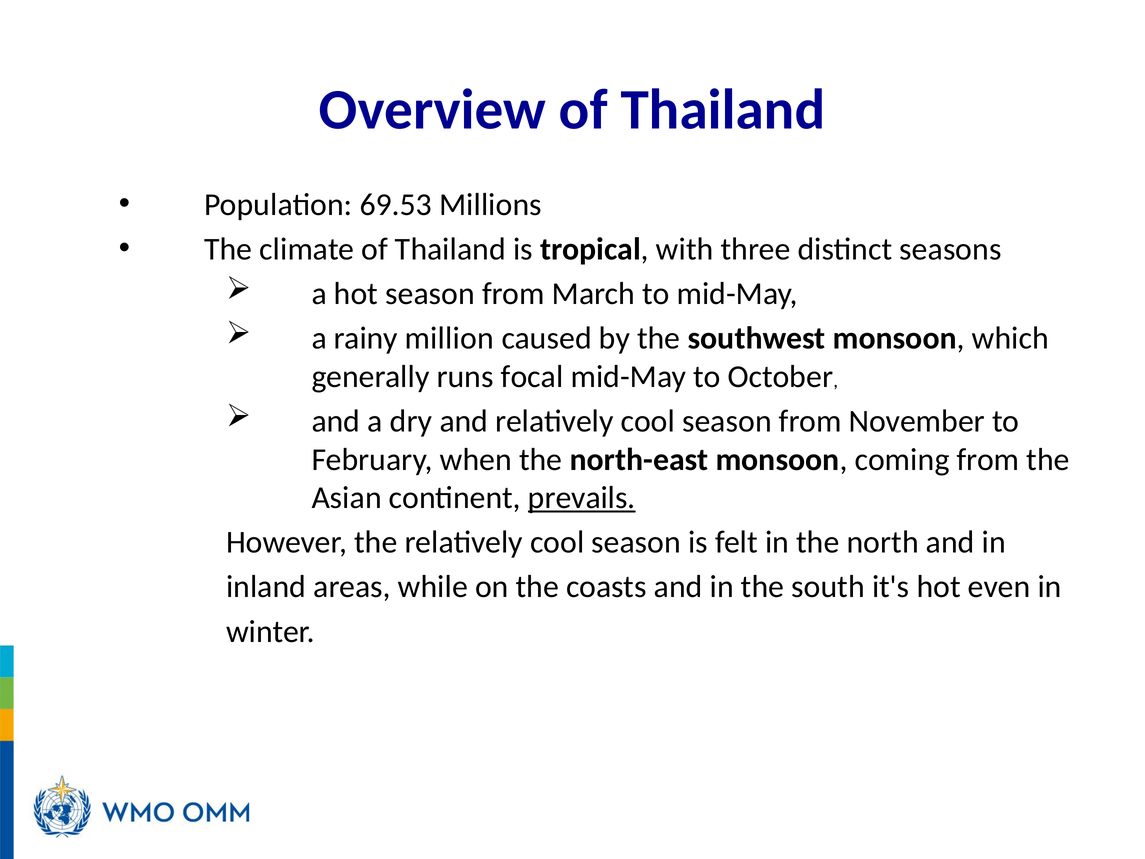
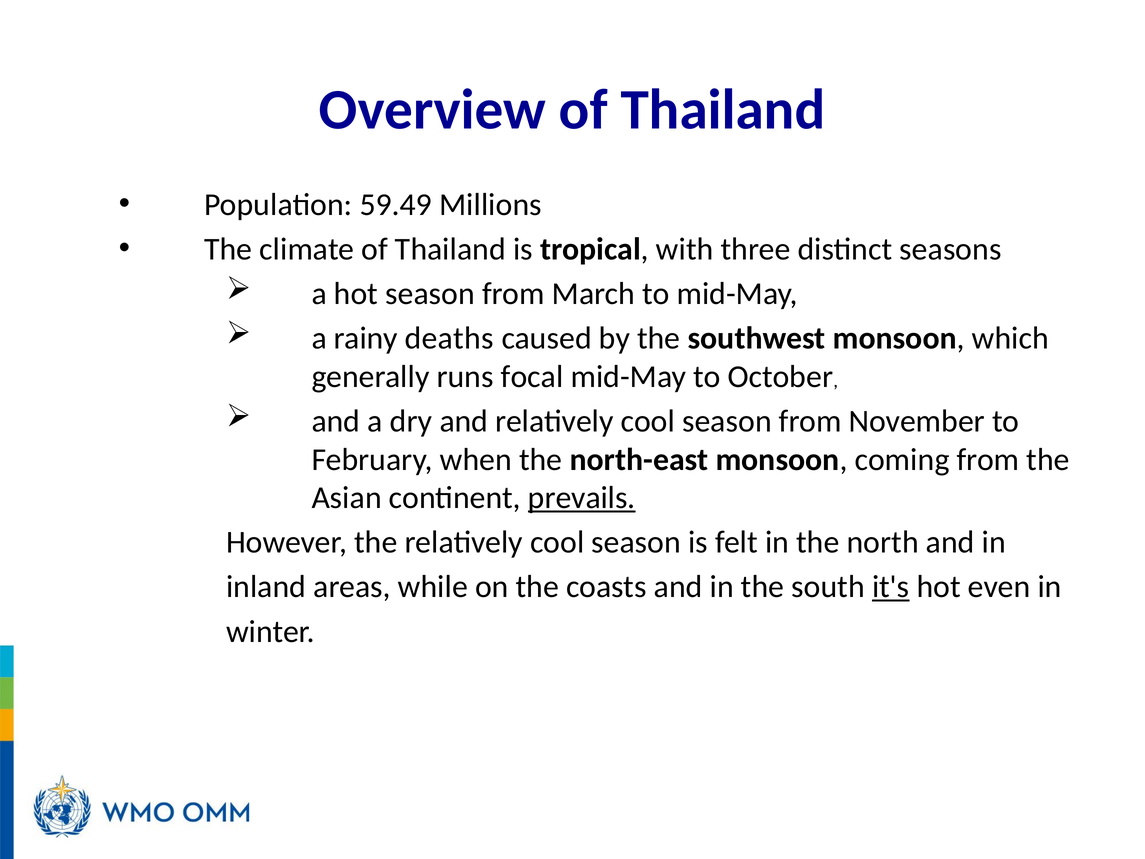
69.53: 69.53 -> 59.49 (396, 205)
million: million -> deaths (449, 338)
it's underline: none -> present (891, 587)
